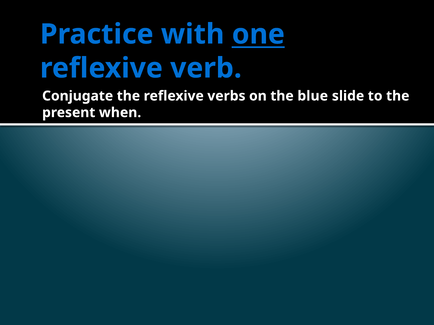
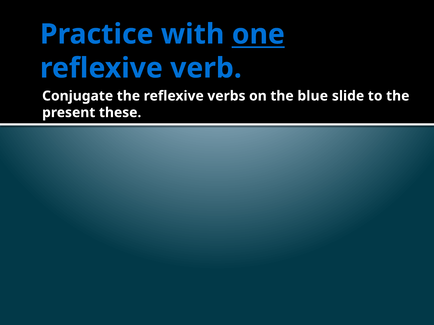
when: when -> these (120, 113)
